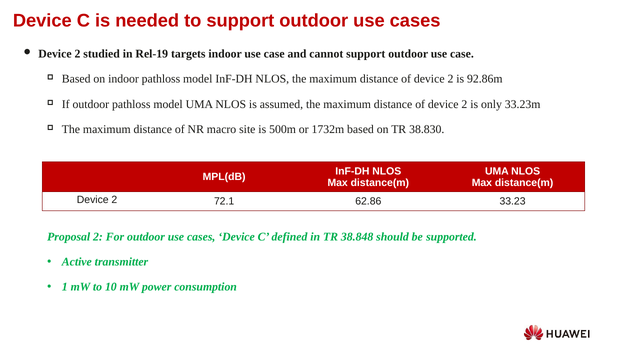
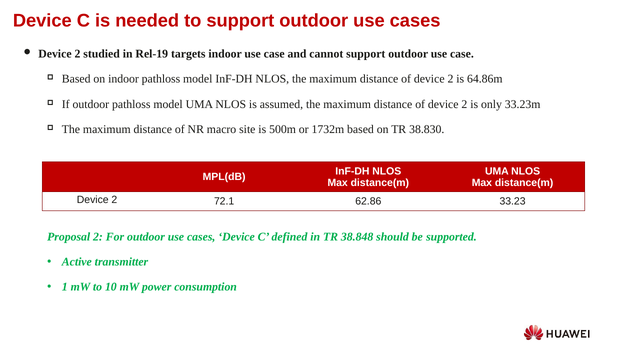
92.86m: 92.86m -> 64.86m (485, 79)
